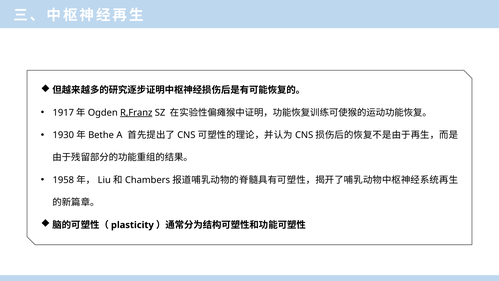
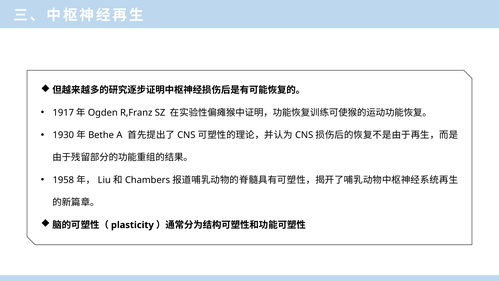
R,Franz underline: present -> none (136, 112)
